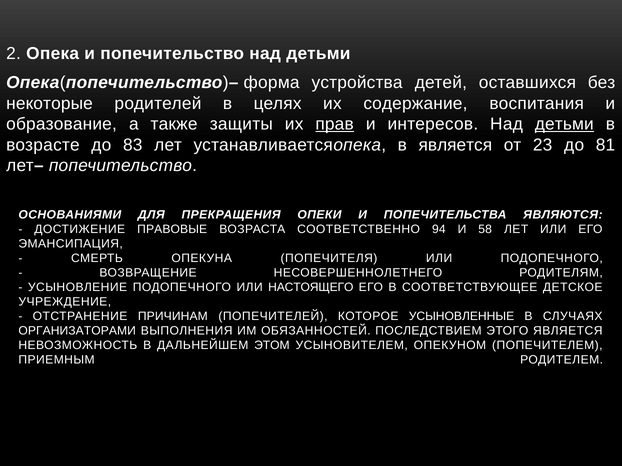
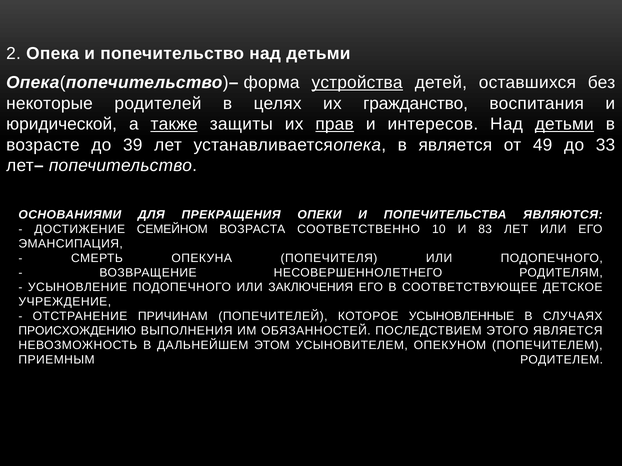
устройства underline: none -> present (357, 83)
содержание: содержание -> гражданство (416, 104)
образование: образование -> юридической (62, 124)
также underline: none -> present (174, 124)
83: 83 -> 39 (133, 145)
23: 23 -> 49 (543, 145)
81: 81 -> 33 (605, 145)
ПРАВОВЫЕ: ПРАВОВЫЕ -> СЕМЕЙНОМ (172, 230)
94: 94 -> 10 (439, 230)
58: 58 -> 83 (485, 230)
НАСТОЯЩЕГО: НАСТОЯЩЕГО -> ЗАКЛЮЧЕНИЯ (311, 288)
ОРГАНИЗАТОРАМИ: ОРГАНИЗАТОРАМИ -> ПРОИСХОЖДЕНИЮ (77, 331)
